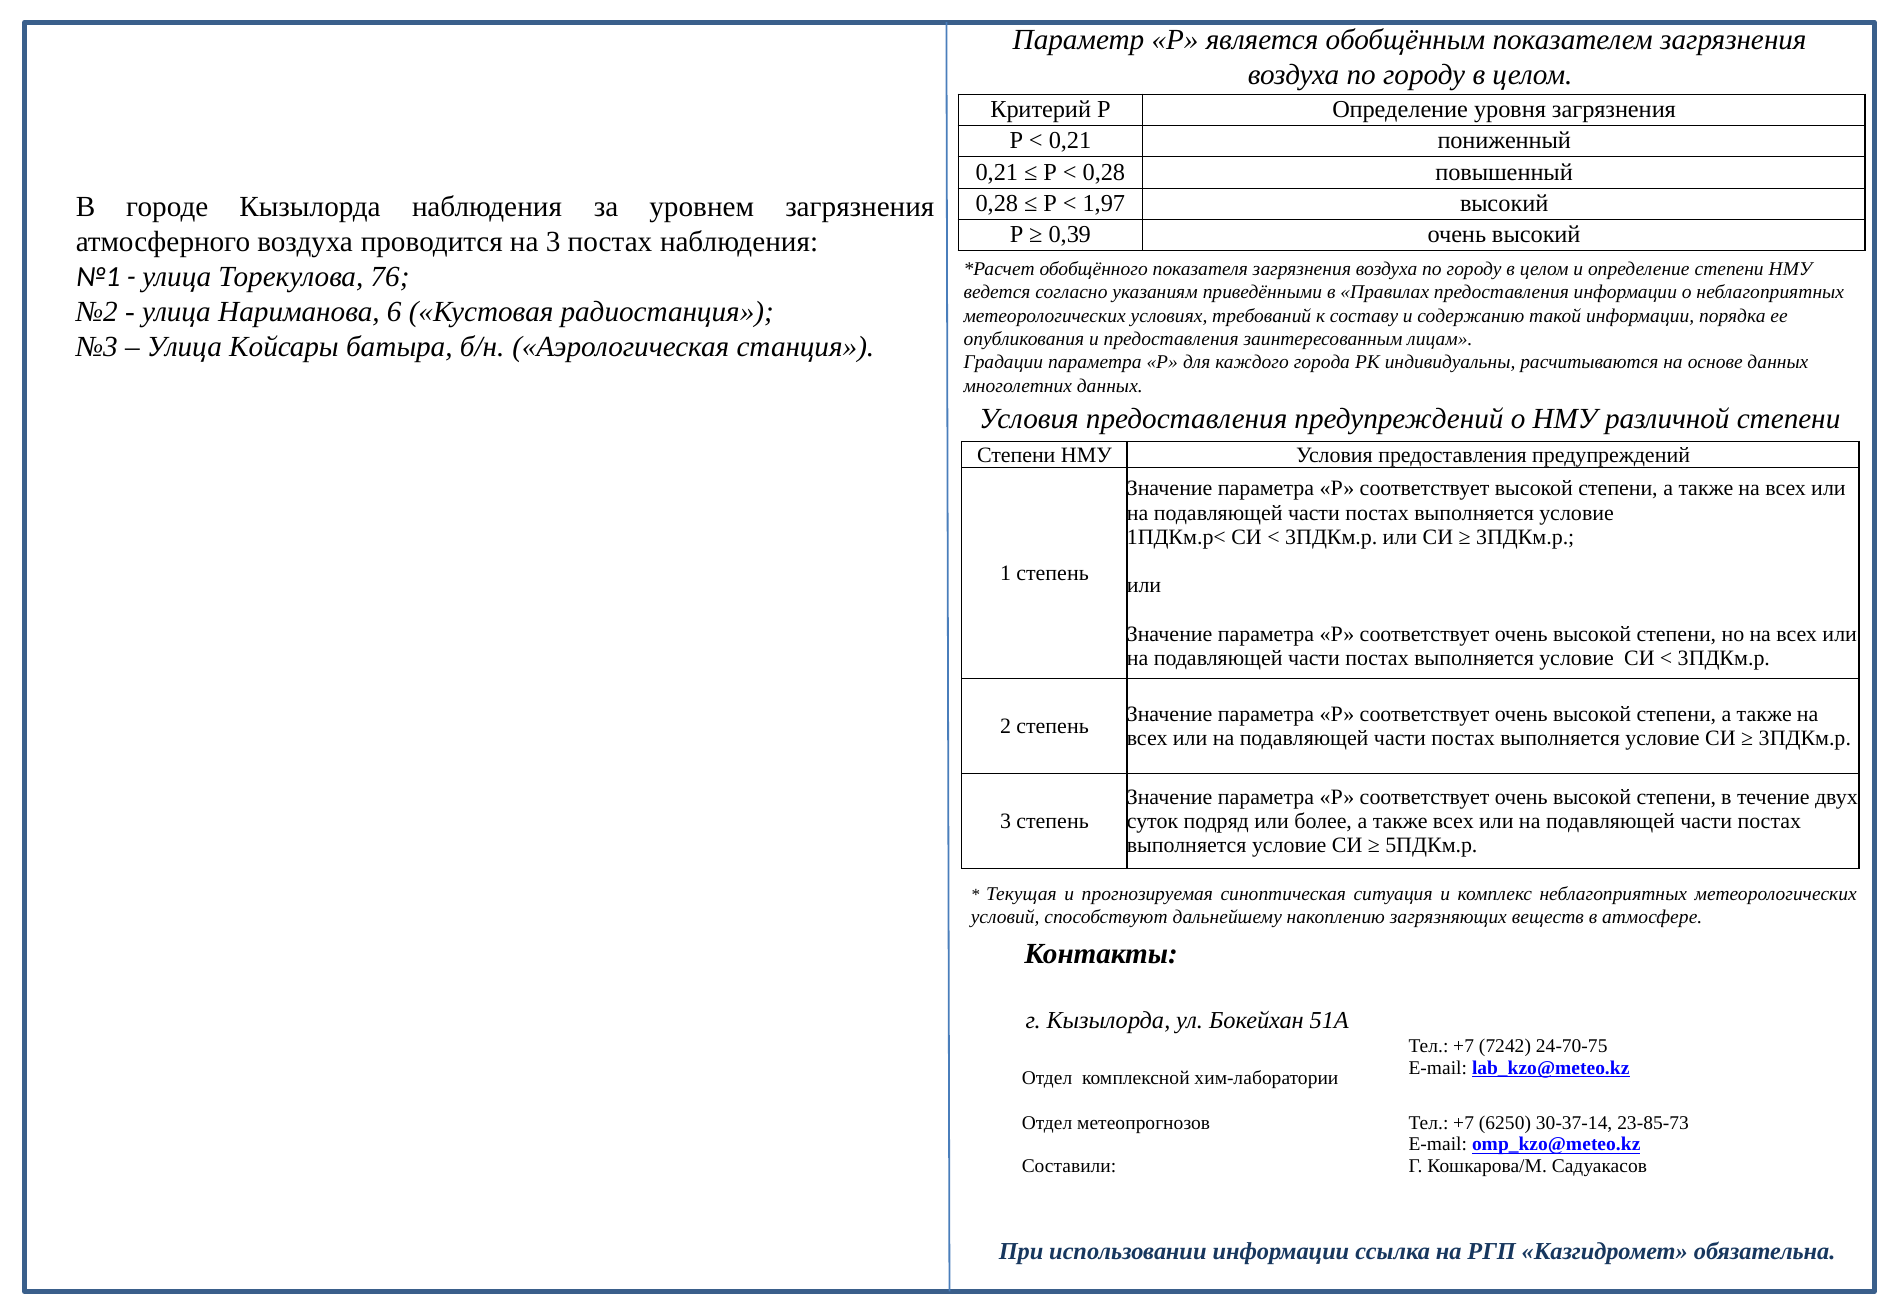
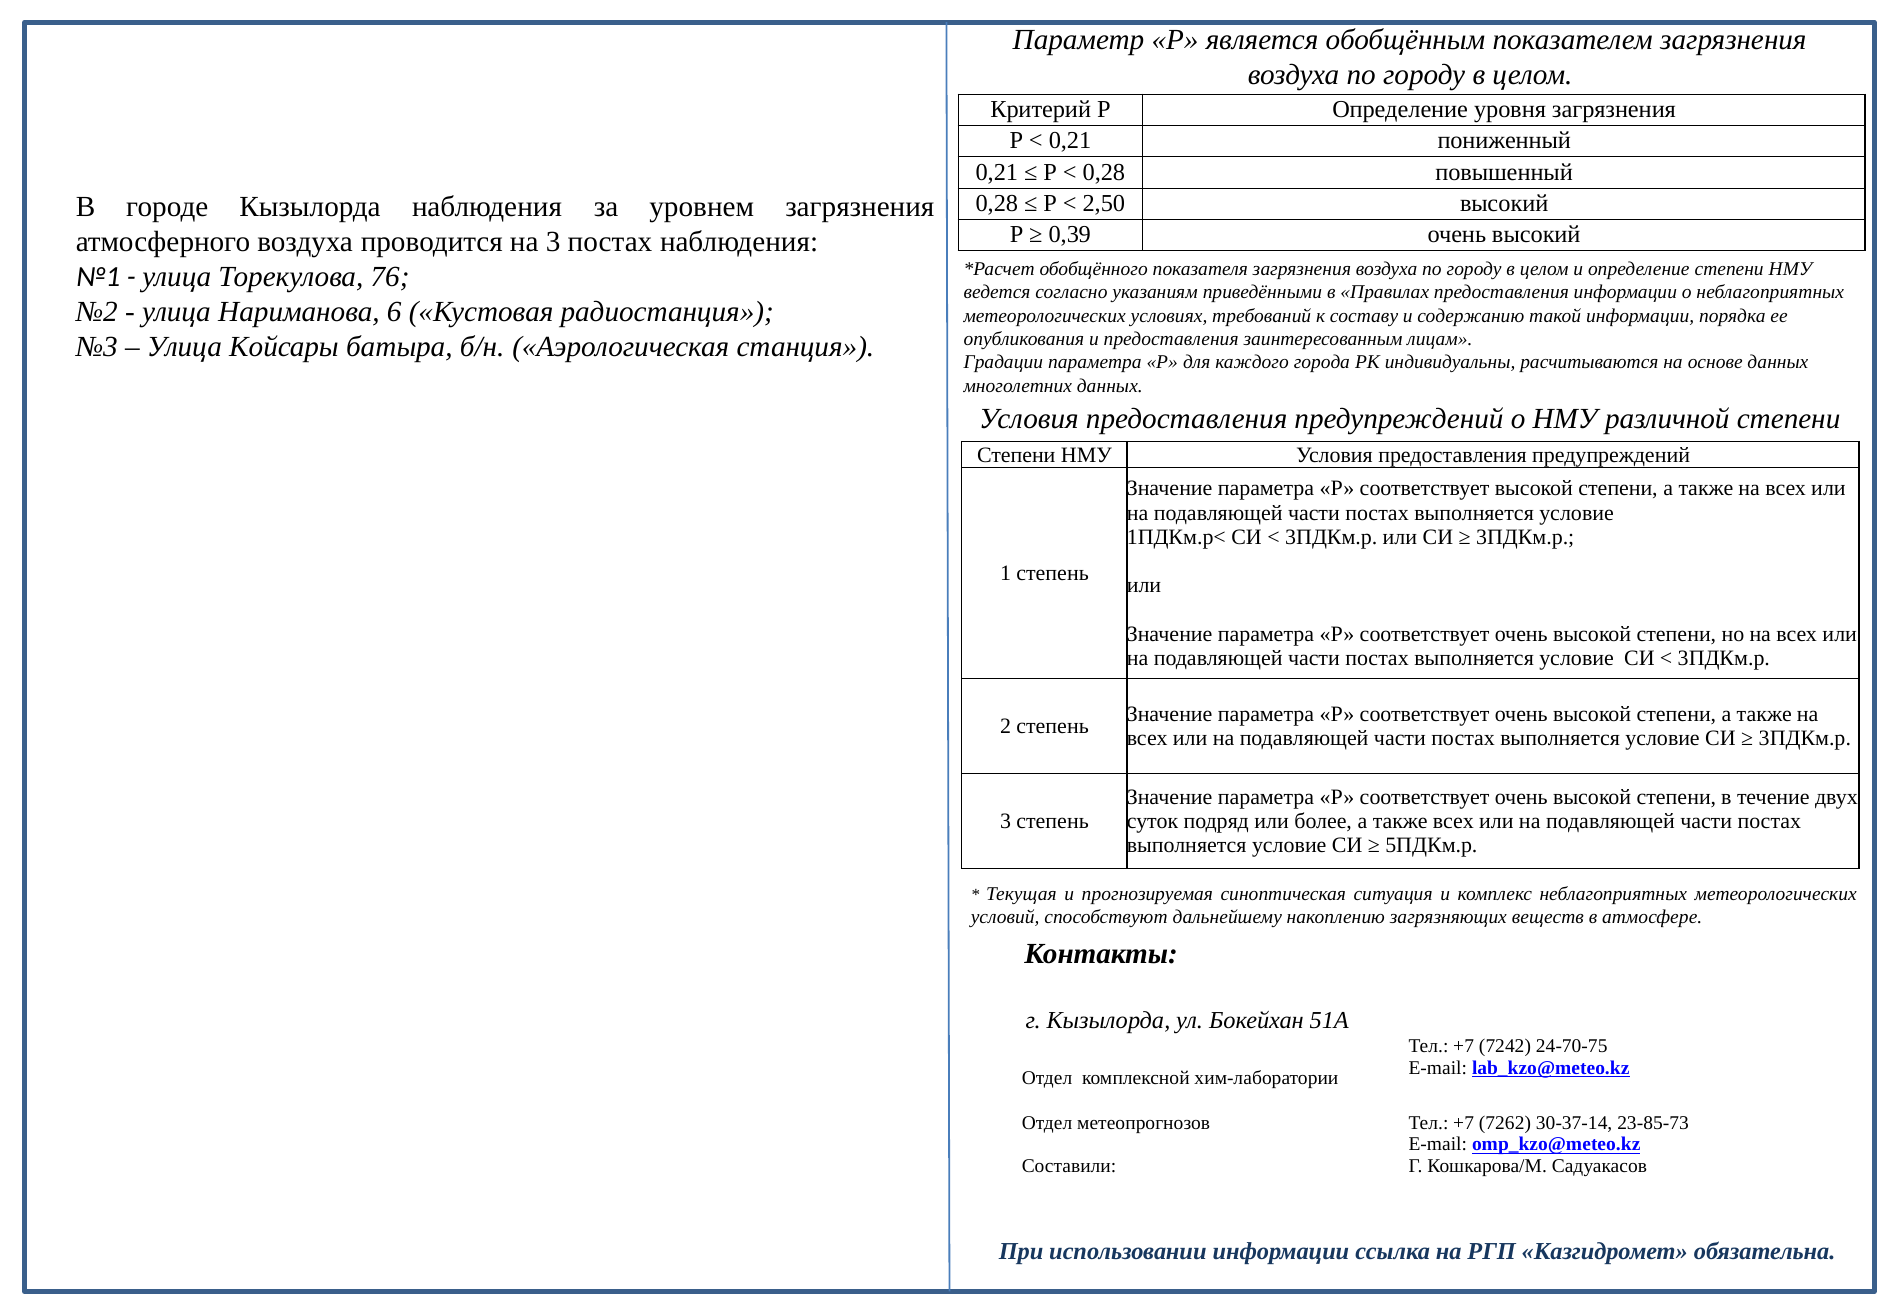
1,97: 1,97 -> 2,50 (1104, 204)
6250: 6250 -> 7262 (1505, 1123)
